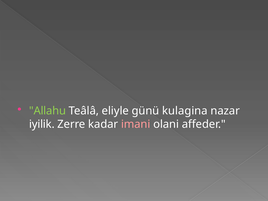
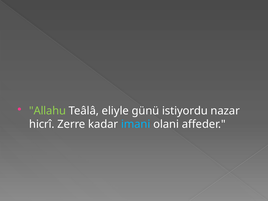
kulagina: kulagina -> istiyordu (185, 111)
iyilik: iyilik -> hicrî (42, 124)
imani colour: pink -> light blue (136, 124)
